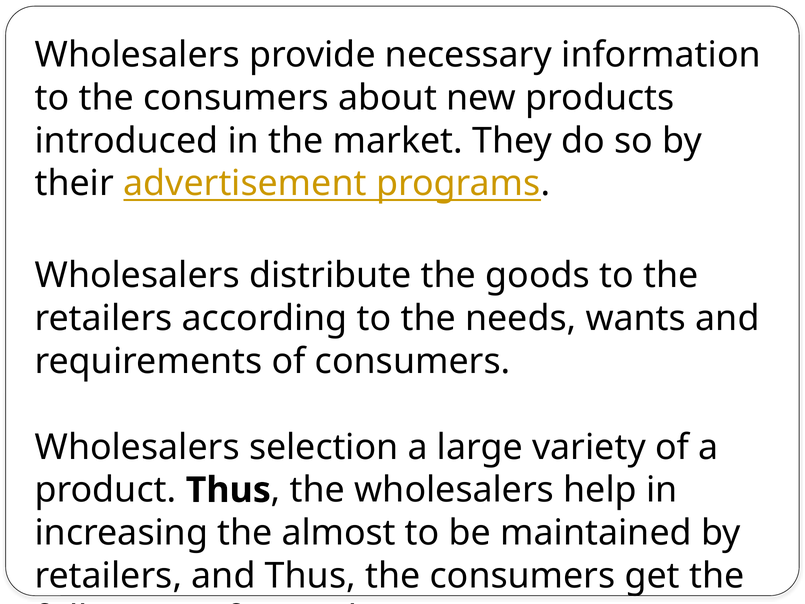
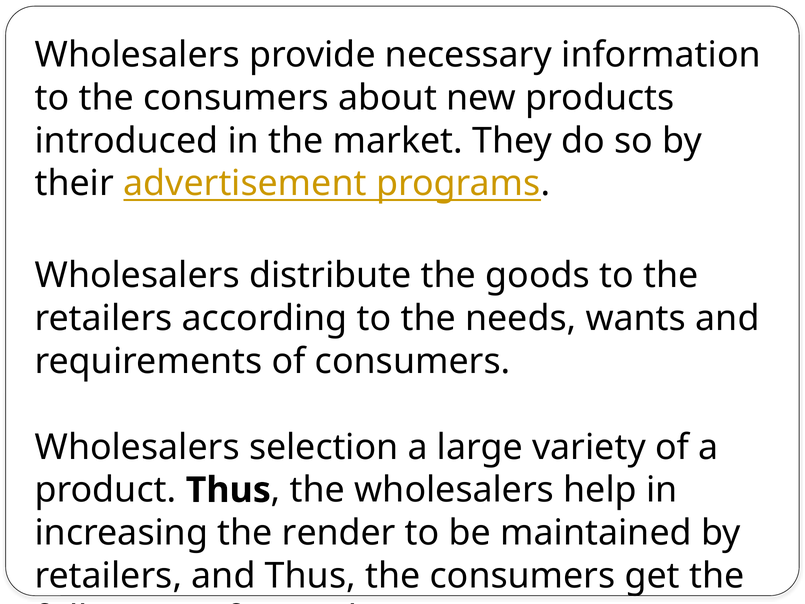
almost: almost -> render (339, 533)
